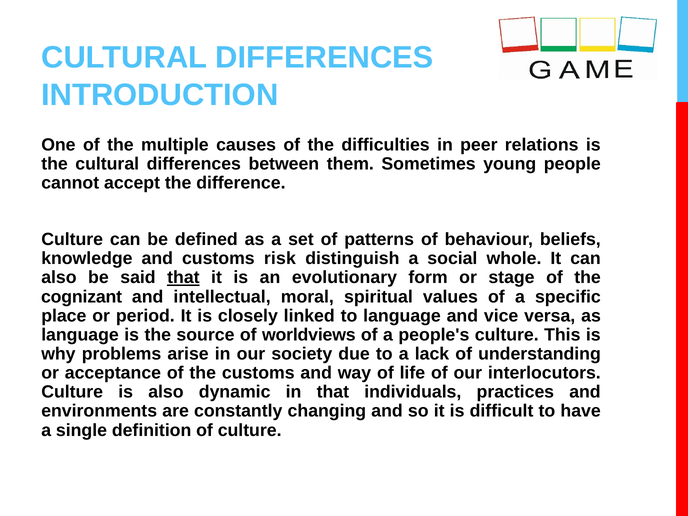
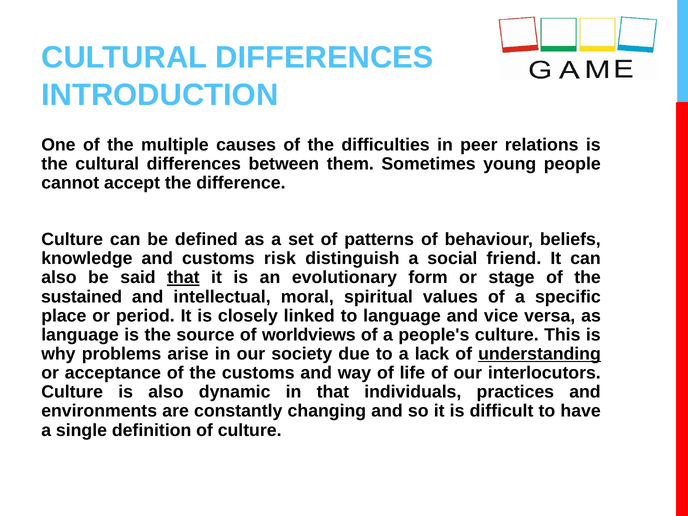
whole: whole -> friend (514, 259)
cognizant: cognizant -> sustained (82, 297)
understanding underline: none -> present (539, 354)
